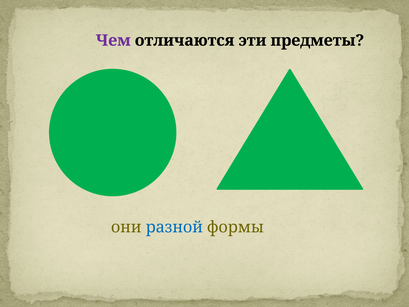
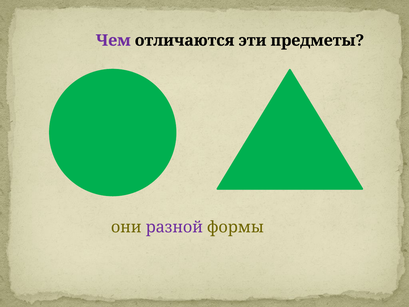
разной colour: blue -> purple (174, 227)
